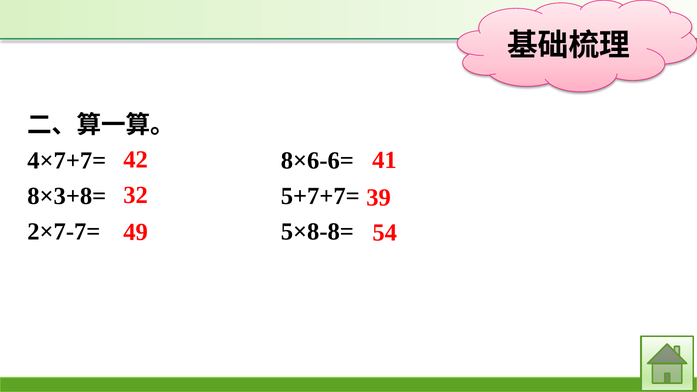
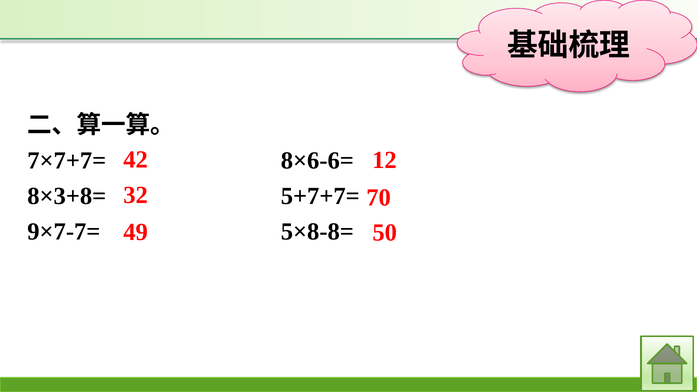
41: 41 -> 12 (384, 160)
4×7+7=: 4×7+7= -> 7×7+7= (67, 161)
39: 39 -> 70 (379, 198)
2×7-7=: 2×7-7= -> 9×7-7= (64, 231)
54: 54 -> 50 (385, 232)
